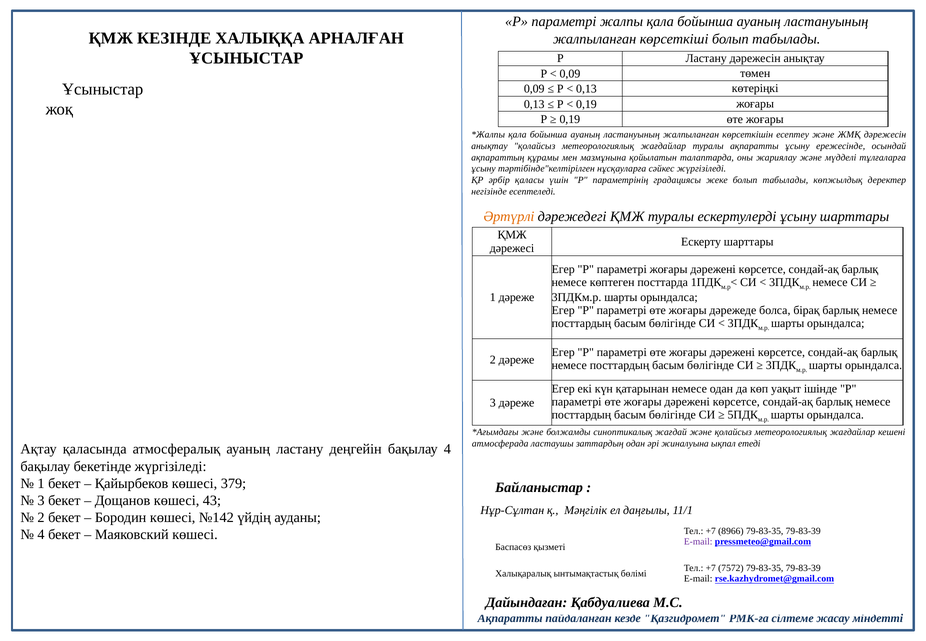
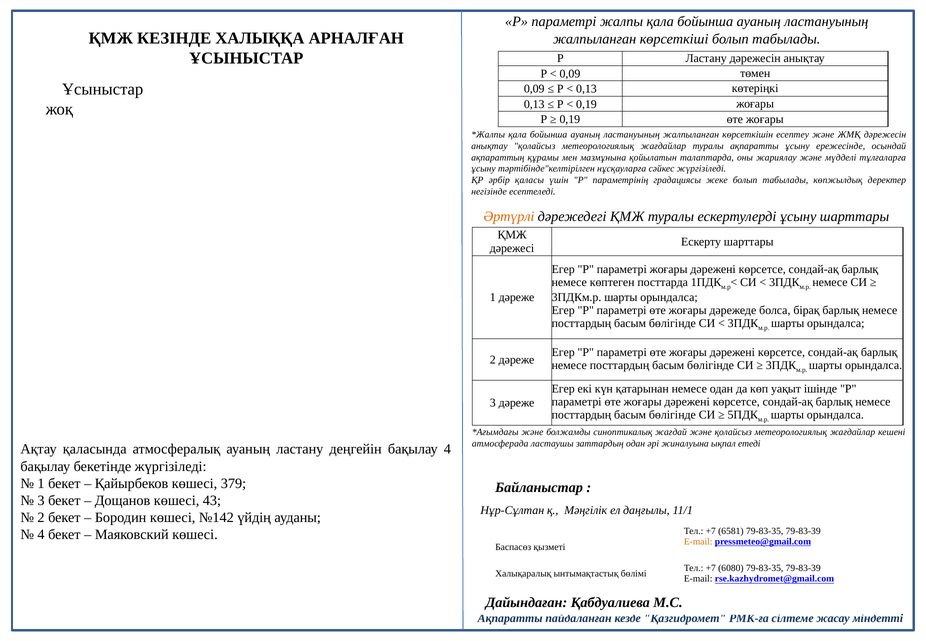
8966: 8966 -> 6581 (731, 531)
E-mail colour: purple -> orange (698, 542)
7572: 7572 -> 6080 (731, 568)
